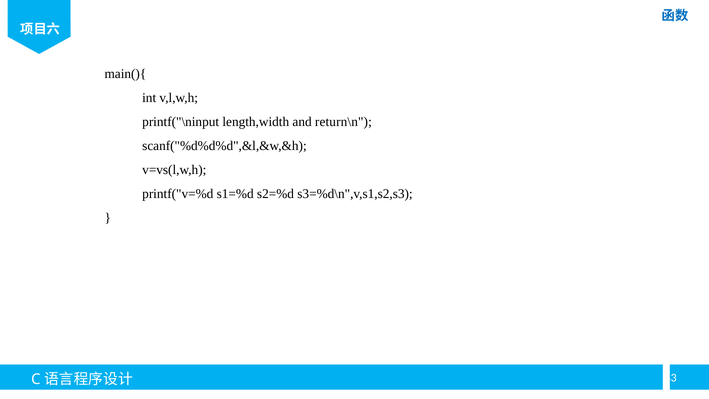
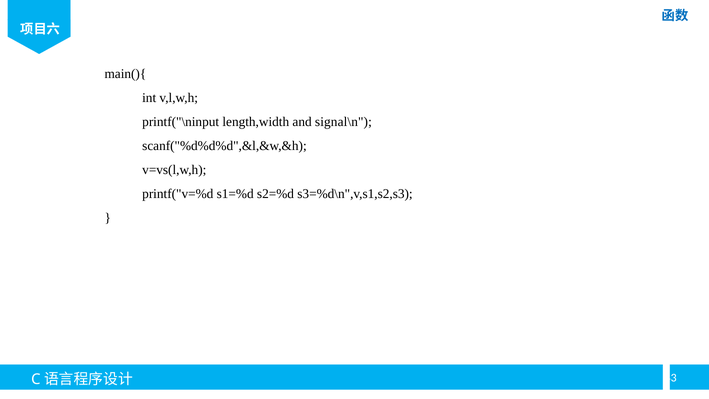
return\n: return\n -> signal\n (343, 122)
